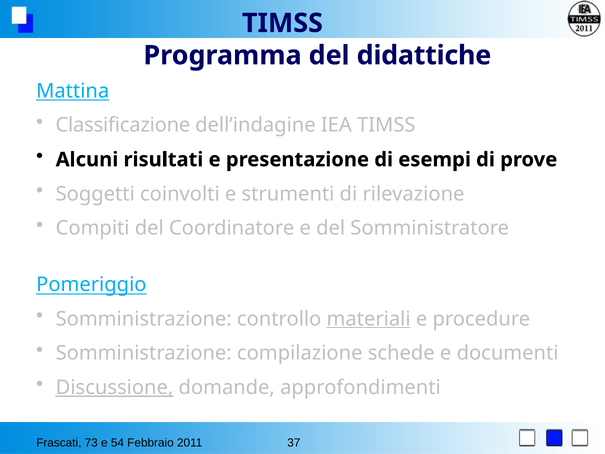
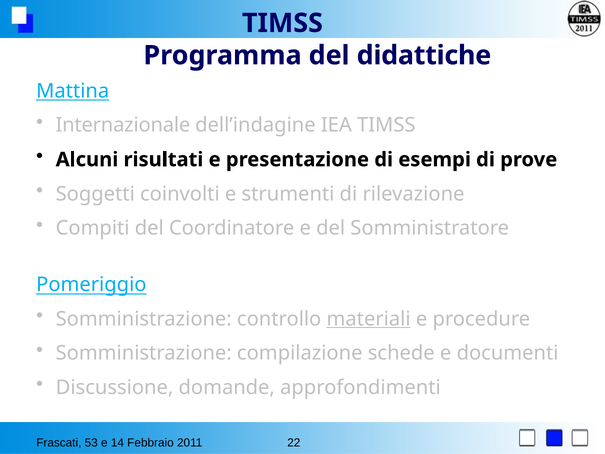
Classificazione: Classificazione -> Internazionale (123, 125)
Discussione underline: present -> none (115, 387)
73: 73 -> 53 (91, 443)
54: 54 -> 14 (117, 443)
37: 37 -> 22 (294, 443)
